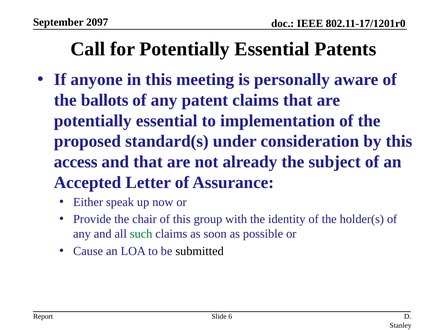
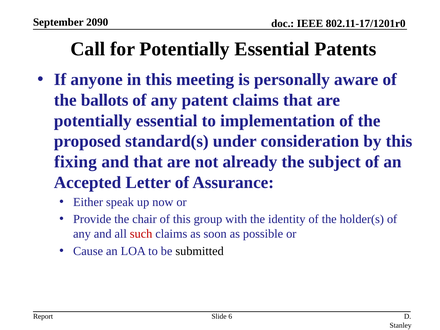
2097: 2097 -> 2090 (97, 22)
access: access -> fixing (75, 162)
such colour: green -> red (141, 234)
